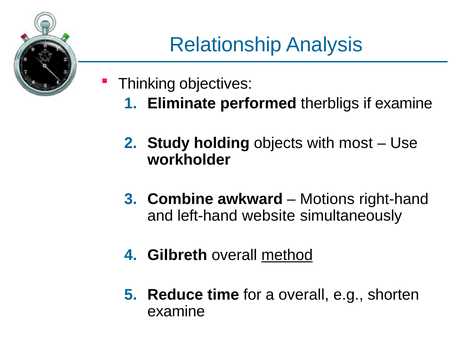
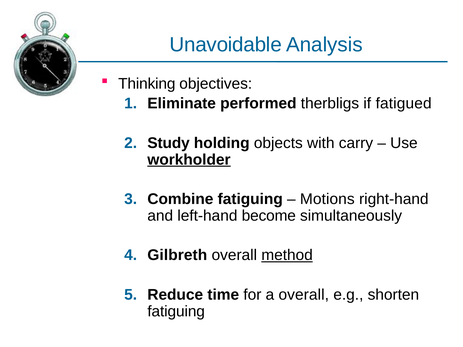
Relationship: Relationship -> Unavoidable (226, 45)
if examine: examine -> fatigued (404, 104)
most: most -> carry (356, 143)
workholder underline: none -> present (189, 160)
Combine awkward: awkward -> fatiguing (250, 199)
website: website -> become (269, 216)
examine: examine -> fatiguing (176, 312)
